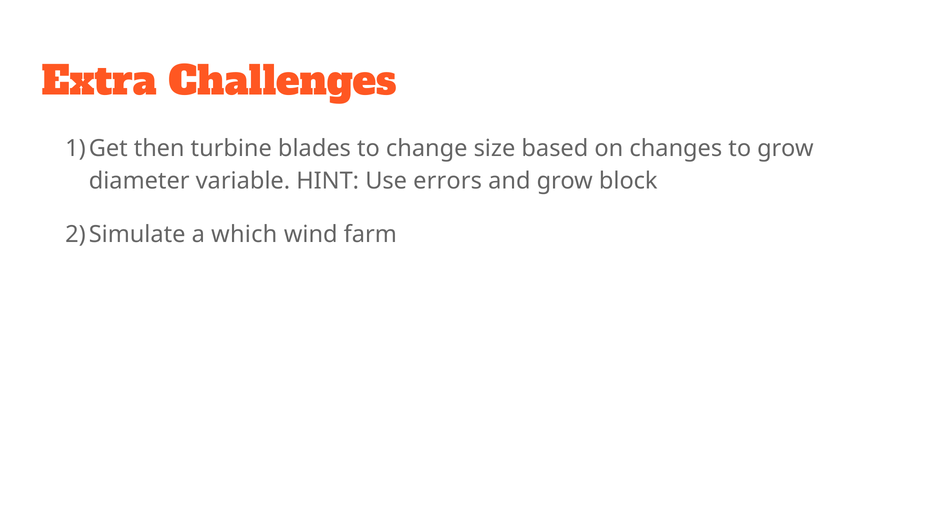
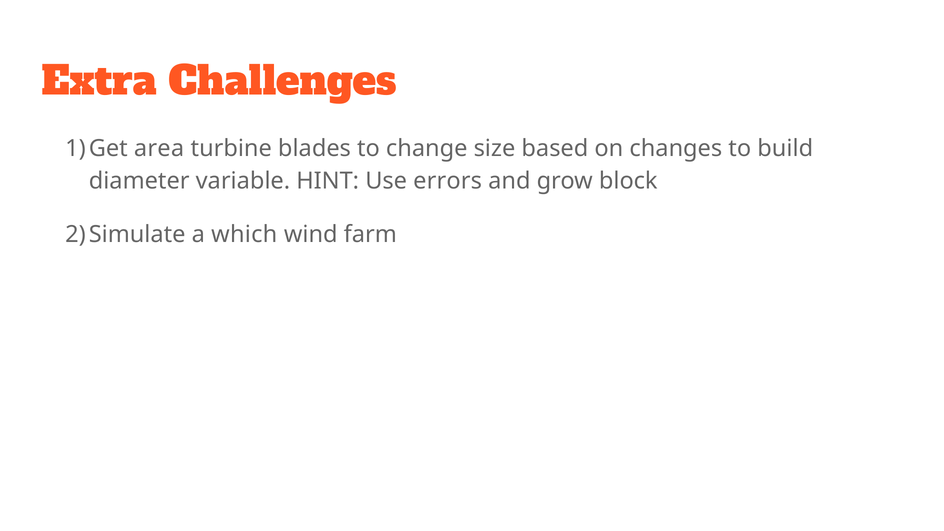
then: then -> area (159, 148)
to grow: grow -> build (785, 148)
